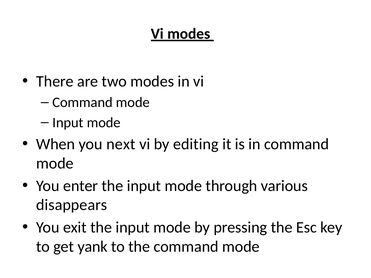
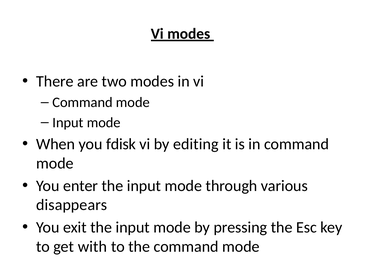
next: next -> fdisk (121, 144)
yank: yank -> with (92, 247)
